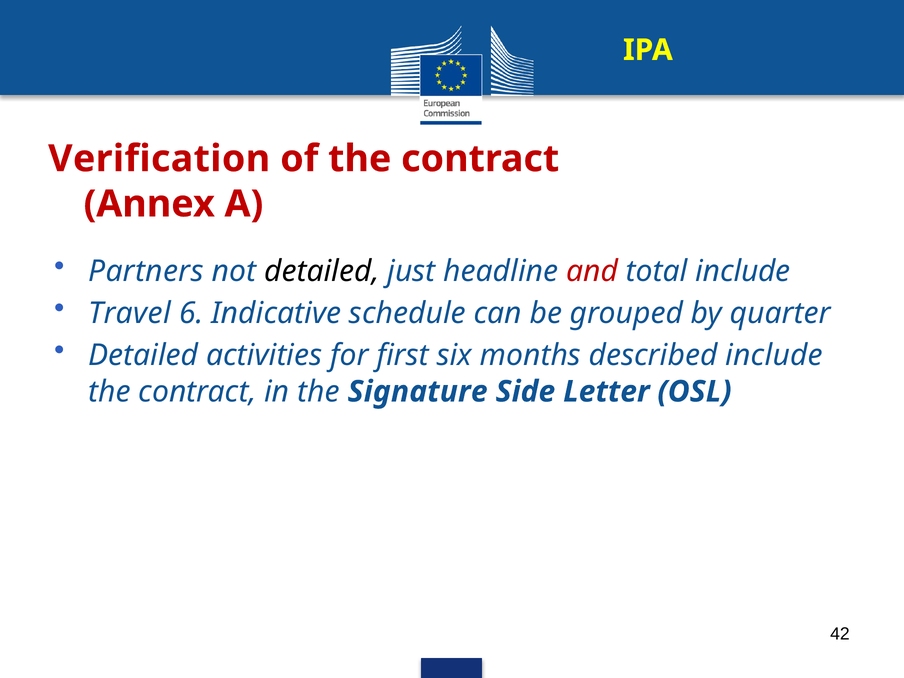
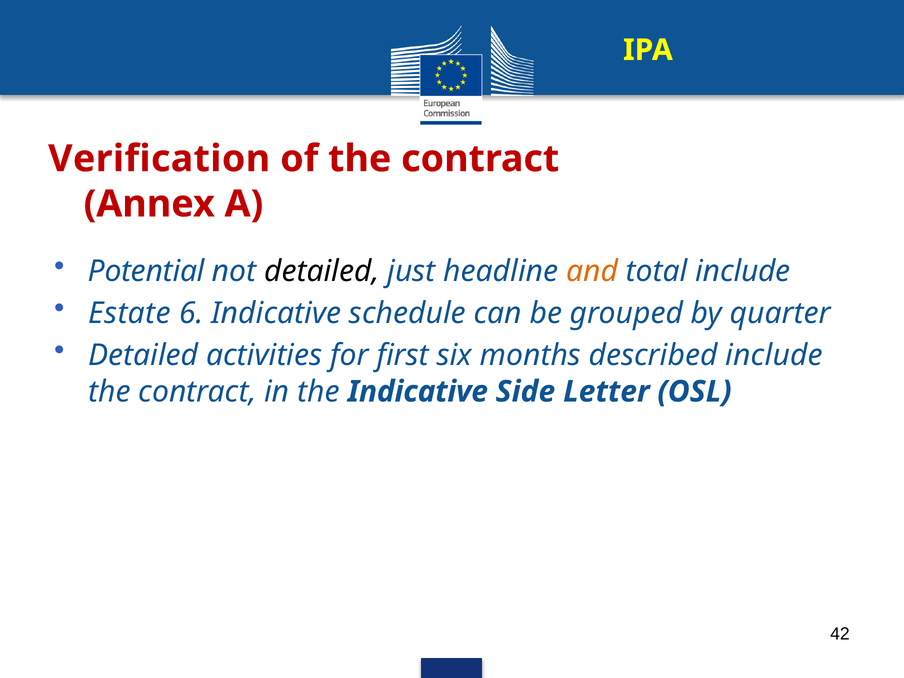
Partners: Partners -> Potential (146, 271)
and colour: red -> orange (592, 271)
Travel: Travel -> Estate (130, 313)
the Signature: Signature -> Indicative (418, 392)
